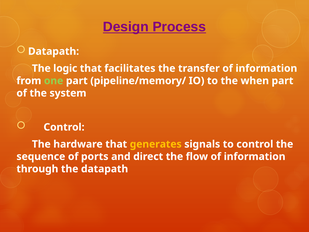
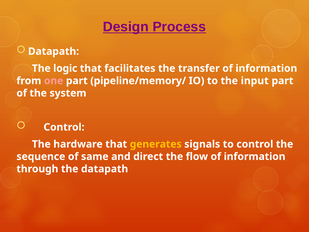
one colour: light green -> pink (54, 81)
when: when -> input (255, 81)
ports: ports -> same (95, 156)
